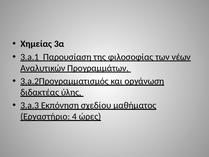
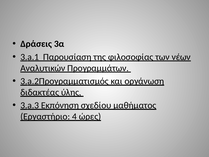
Χημείας: Χημείας -> Δράσεις (36, 44)
